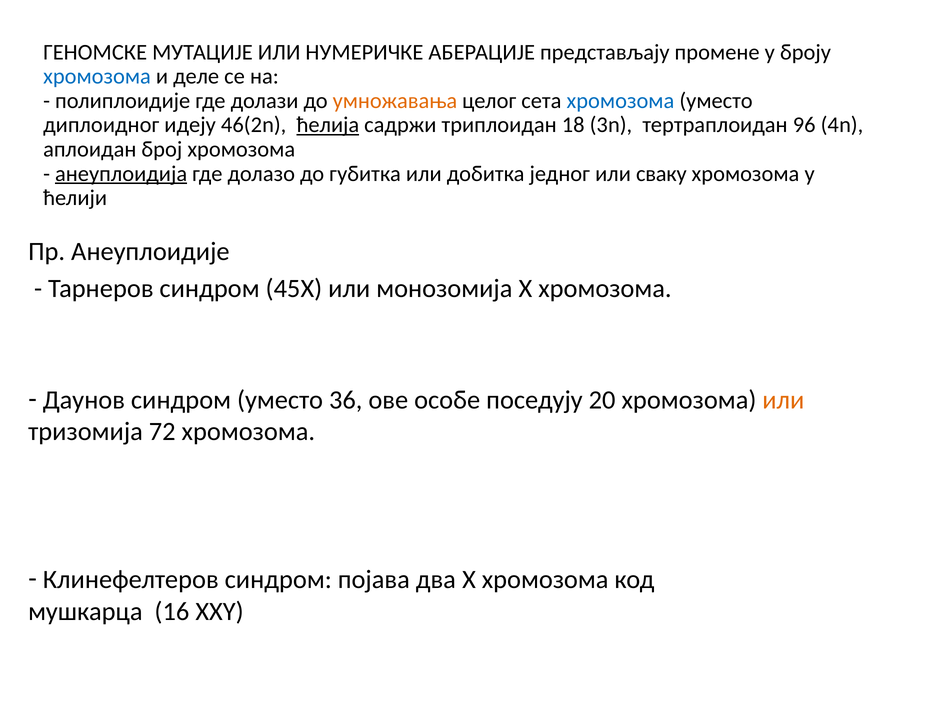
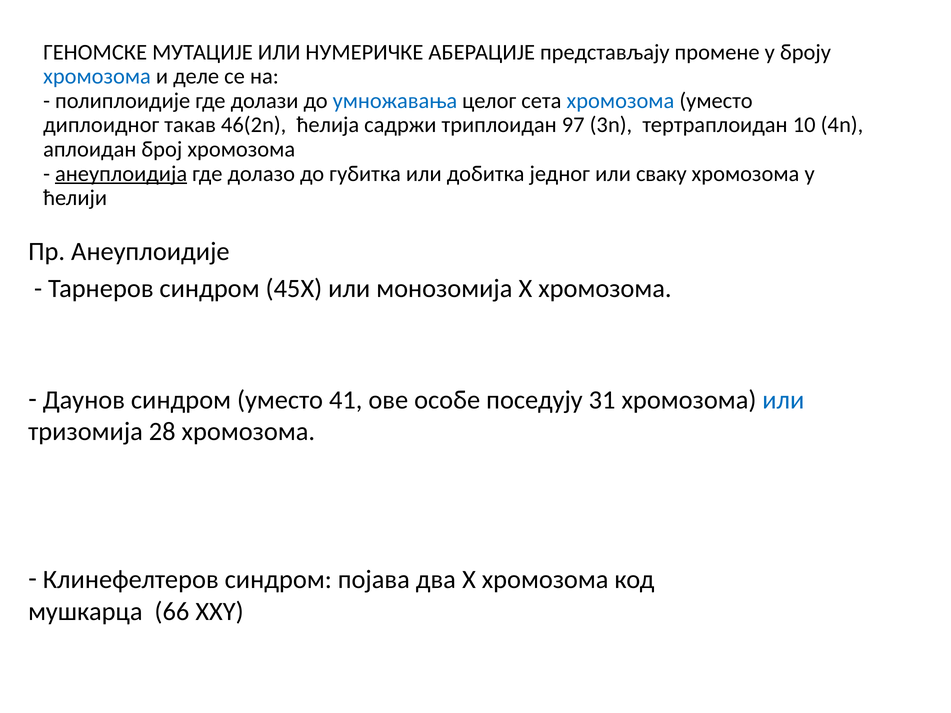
умножавања colour: orange -> blue (395, 101)
идеју: идеју -> такав (190, 125)
ћелија underline: present -> none (328, 125)
18: 18 -> 97 (573, 125)
96: 96 -> 10 (804, 125)
36: 36 -> 41 (346, 400)
20: 20 -> 31 (602, 400)
или colour: orange -> blue (783, 400)
72: 72 -> 28 (162, 432)
16: 16 -> 66 (172, 612)
